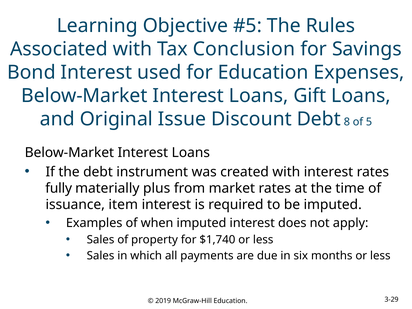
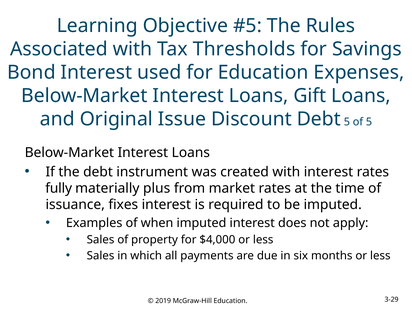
Conclusion: Conclusion -> Thresholds (244, 49)
Debt 8: 8 -> 5 (347, 122)
item: item -> fixes (123, 205)
$1,740: $1,740 -> $4,000 (217, 240)
